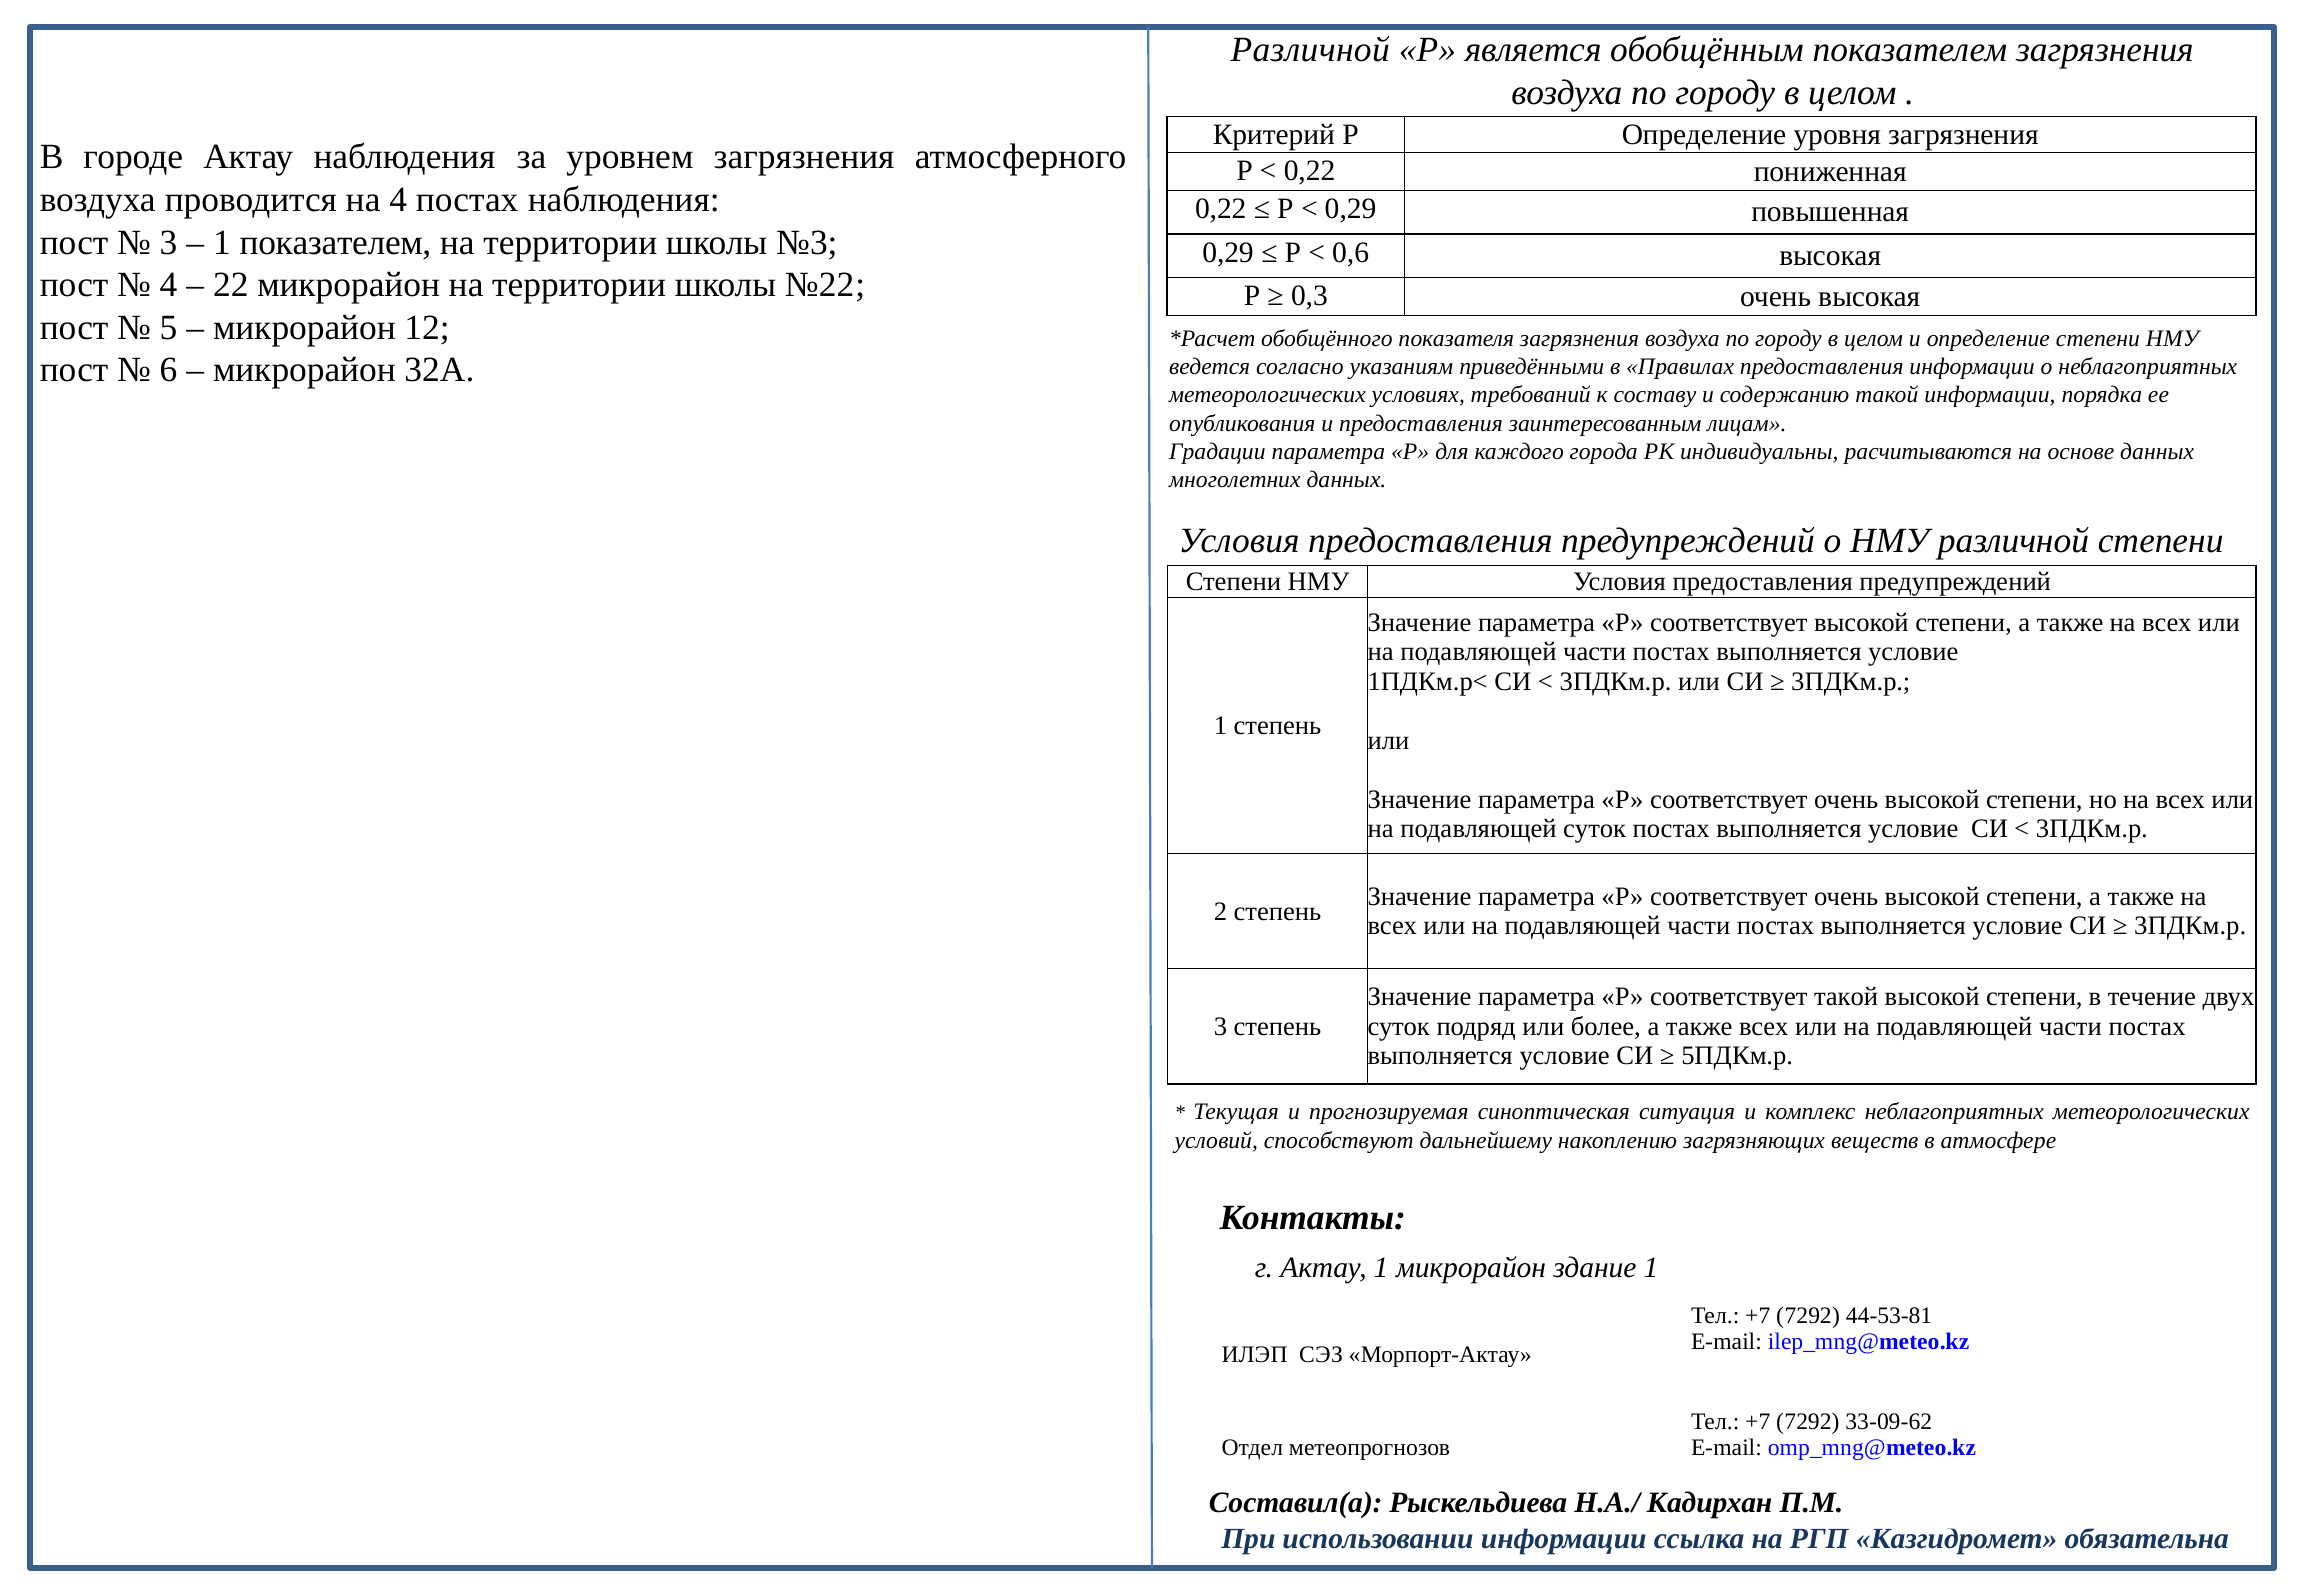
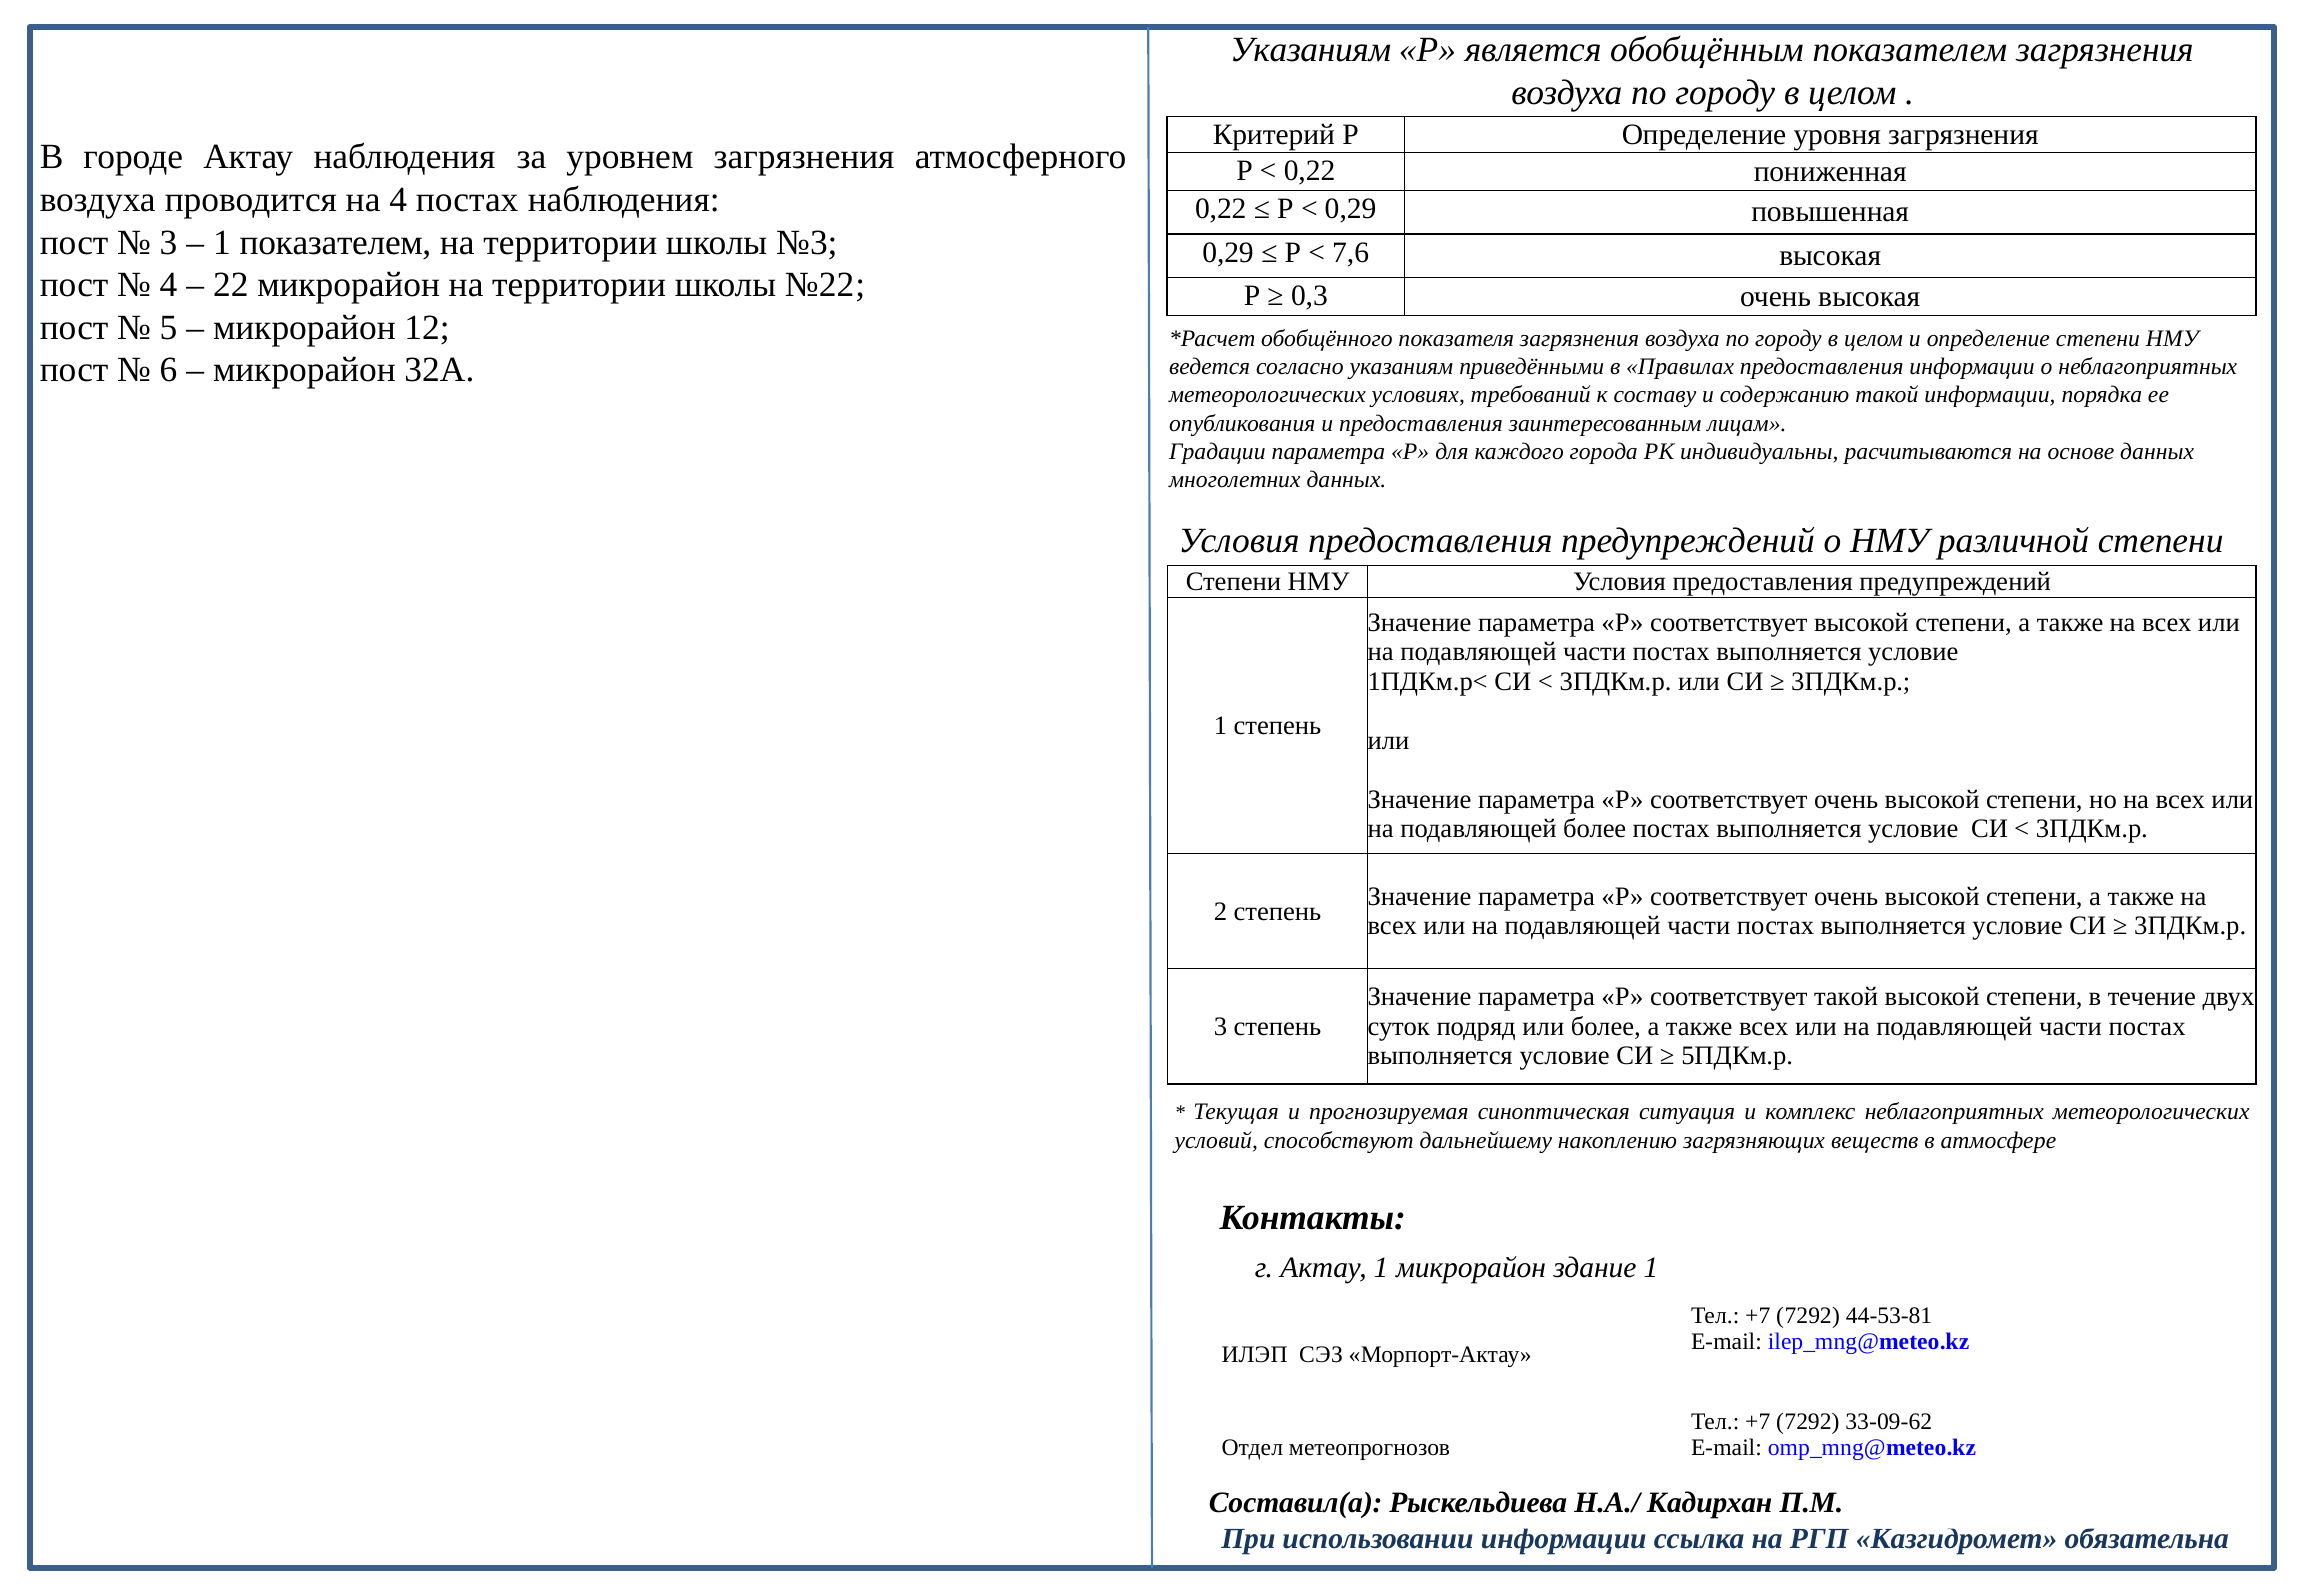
Различной: Различной -> Указаниям (1311, 50)
0,6: 0,6 -> 7,6 (1351, 253)
подавляющей суток: суток -> более (1595, 829)
